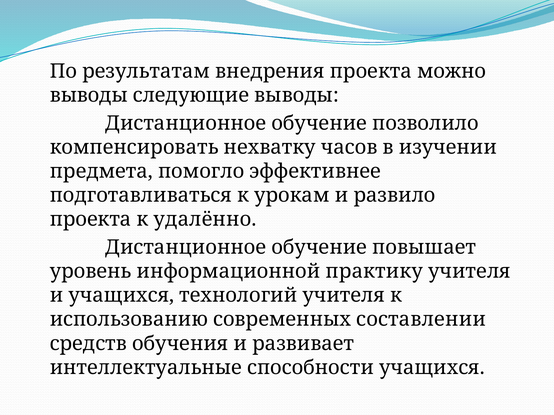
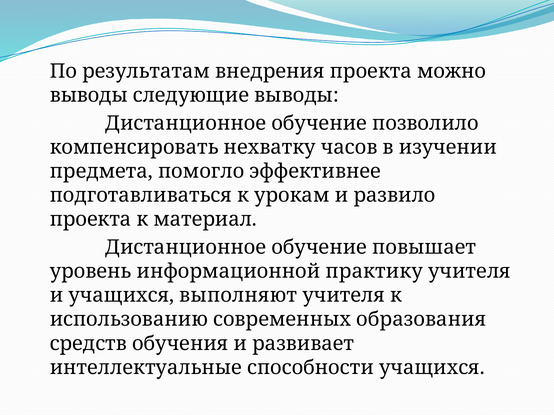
удалённо: удалённо -> материал (205, 220)
технологий: технологий -> выполняют (238, 296)
составлении: составлении -> образования (421, 320)
